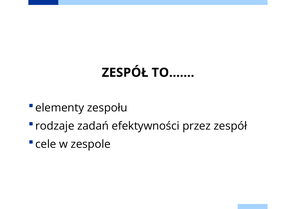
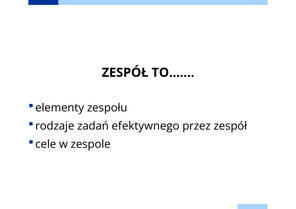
efektywności: efektywności -> efektywnego (146, 126)
